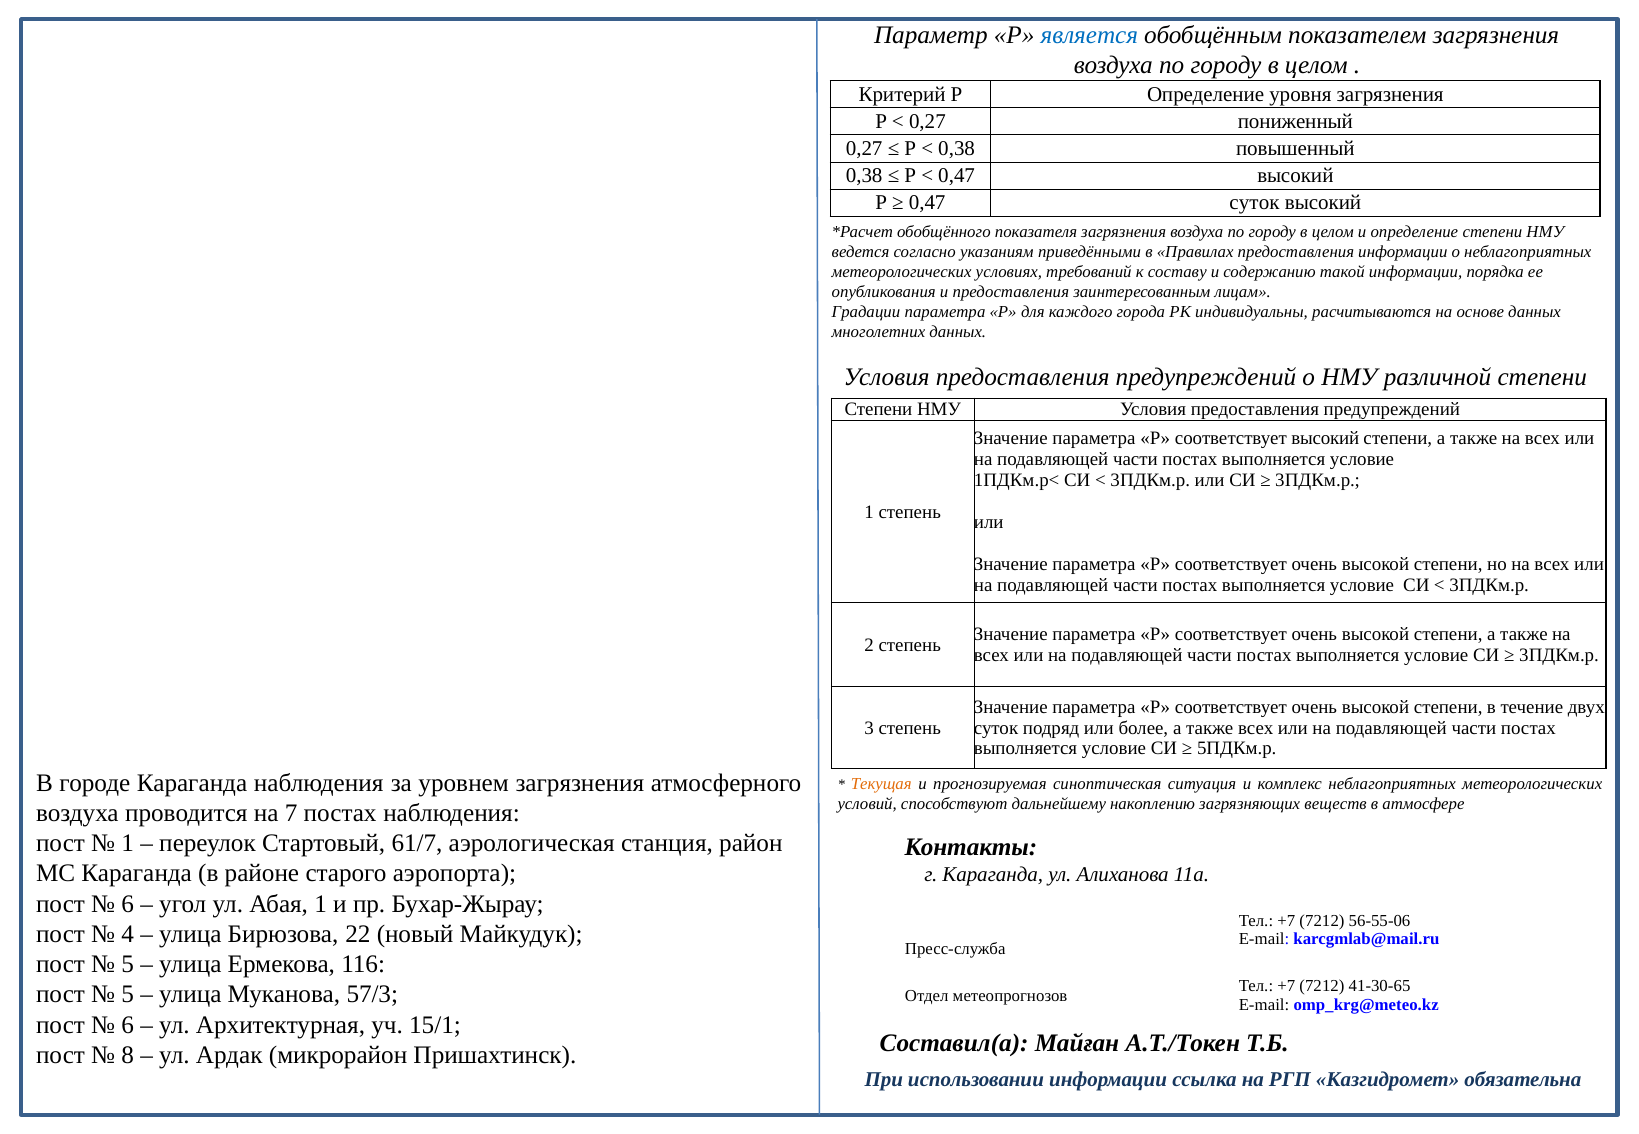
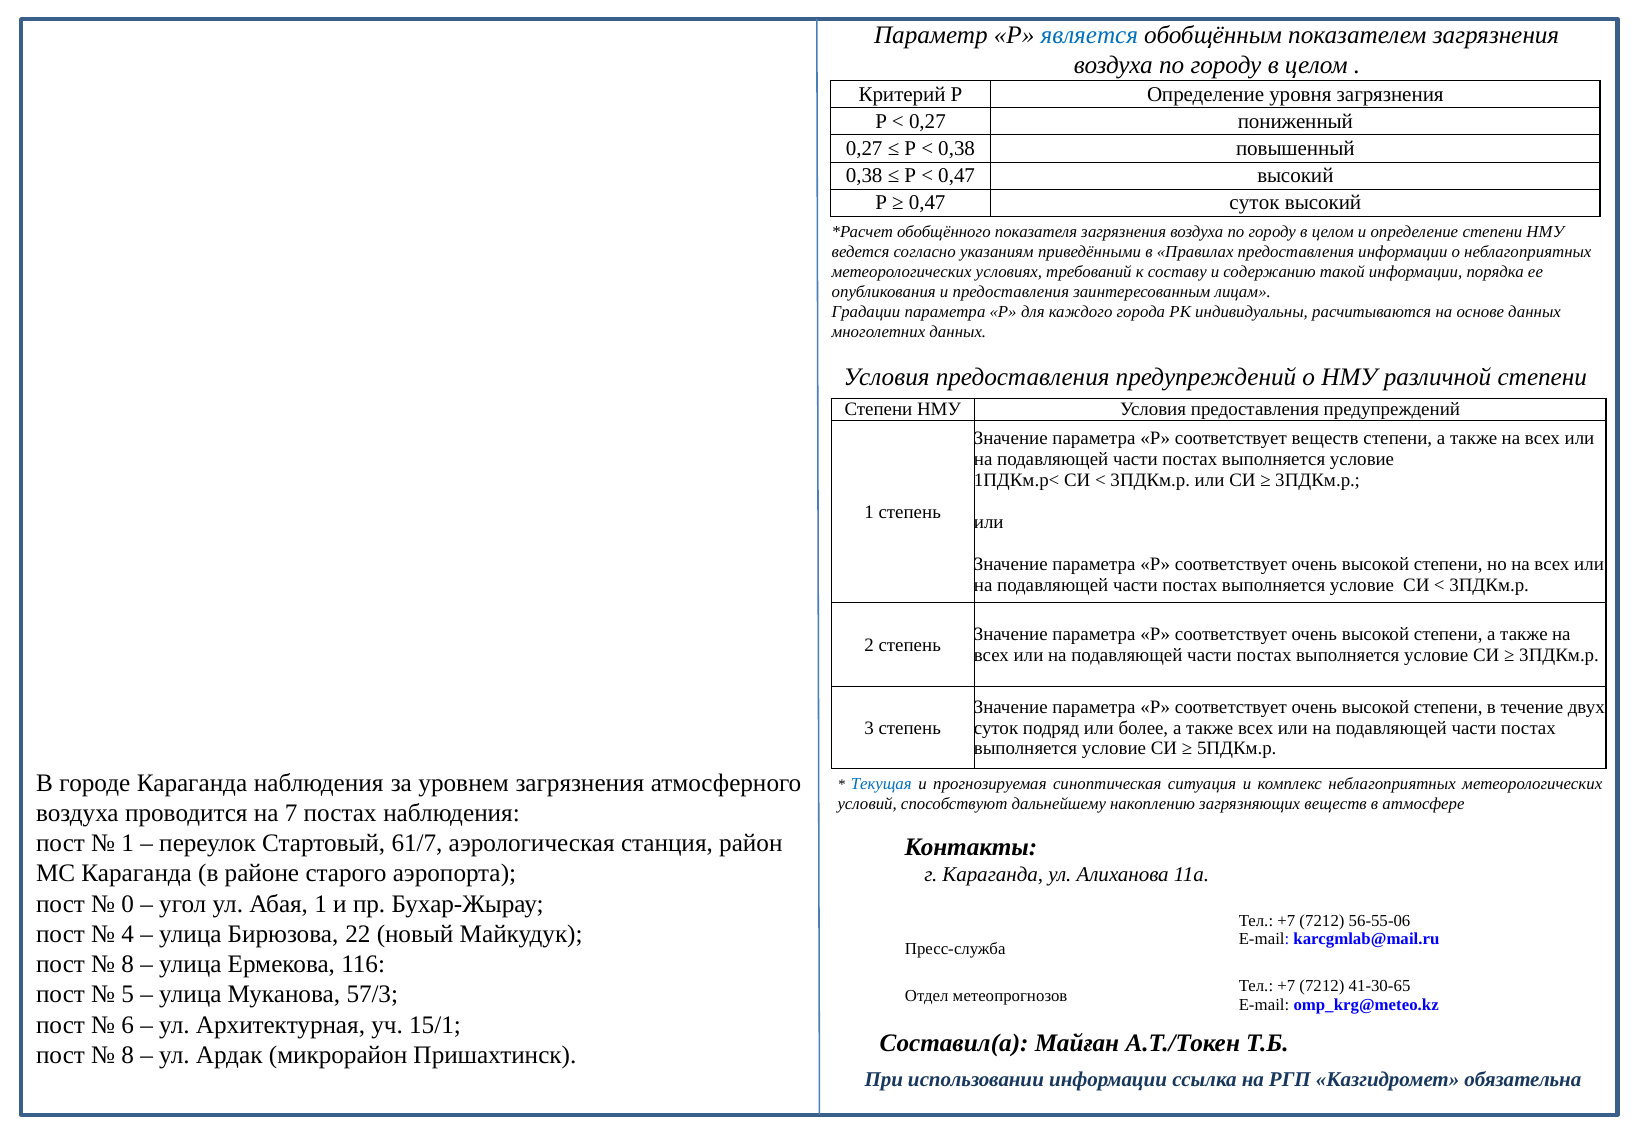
соответствует высокий: высокий -> веществ (1325, 439)
Текущая colour: orange -> blue (881, 785)
6: 6 -> 0 (128, 904)
5: 5 -> 8 (128, 965)
